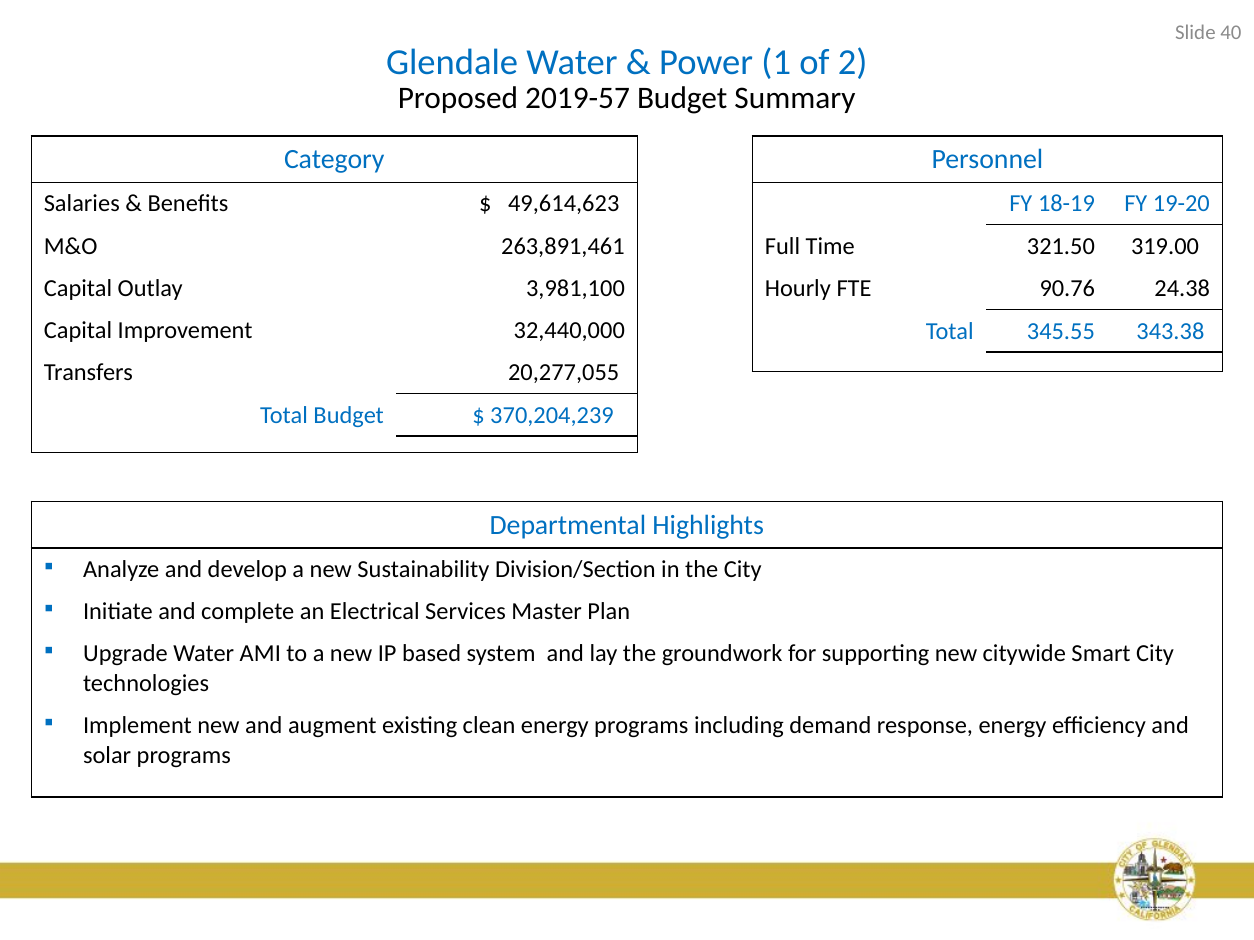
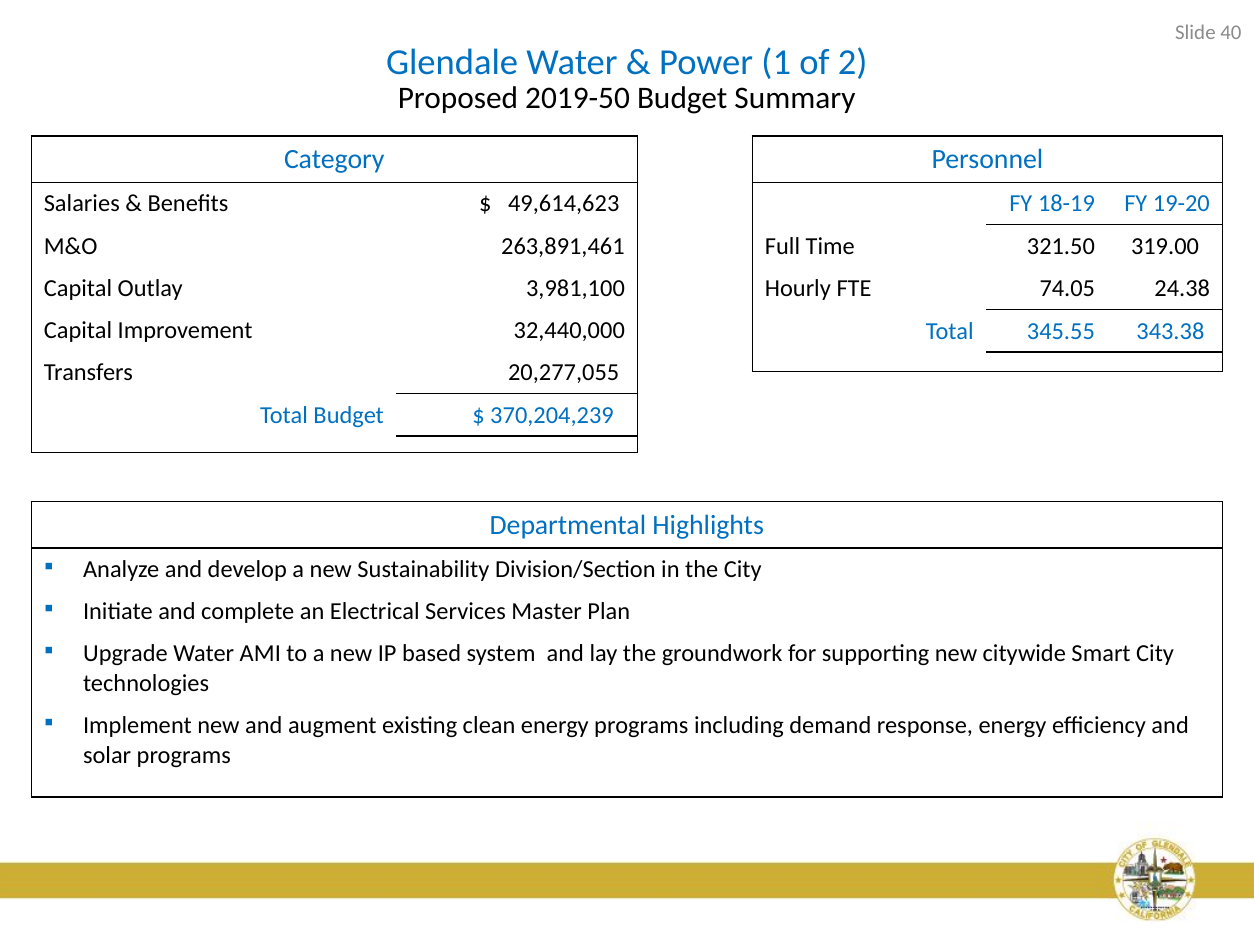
2019-57: 2019-57 -> 2019-50 (578, 98)
90.76: 90.76 -> 74.05 (1067, 288)
